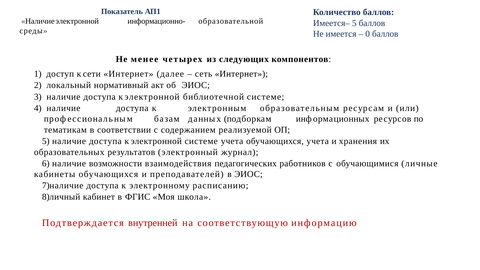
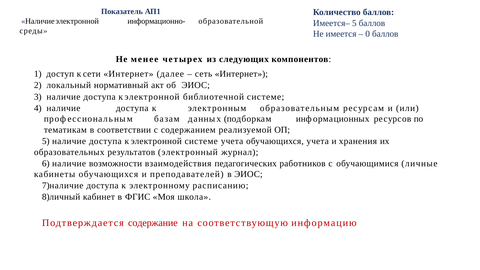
внутренней: внутренней -> содержание (153, 223)
